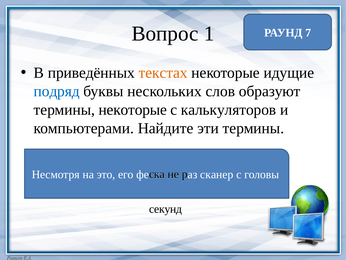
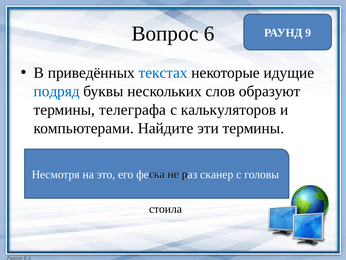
1: 1 -> 6 (209, 33)
7: 7 -> 9 (308, 33)
текстах colour: orange -> blue (163, 73)
термины некоторые: некоторые -> телеграфа (133, 109)
секунд: секунд -> стоила (166, 209)
